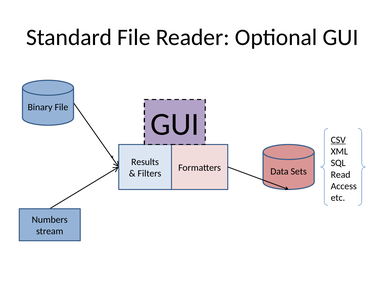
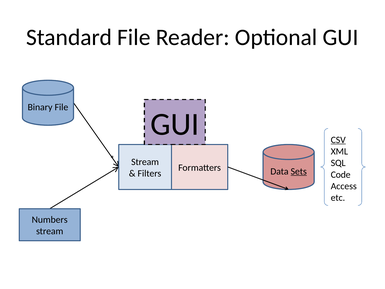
Results: Results -> Stream (145, 162)
Sets underline: none -> present (299, 171)
Read: Read -> Code (341, 174)
